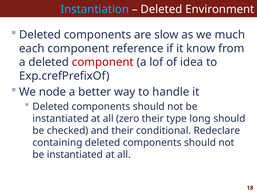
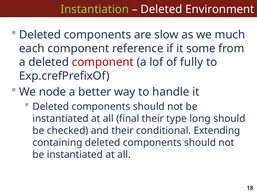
Instantiation colour: light blue -> light green (95, 9)
know: know -> some (201, 48)
idea: idea -> fully (192, 62)
zero: zero -> final (128, 119)
Redeclare: Redeclare -> Extending (217, 130)
